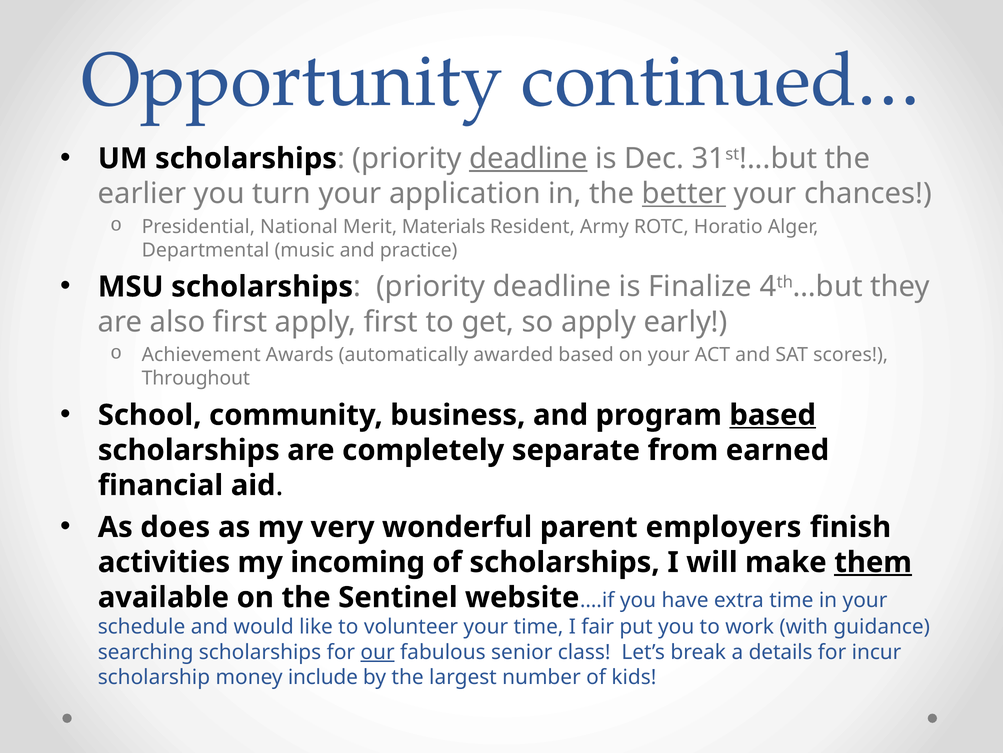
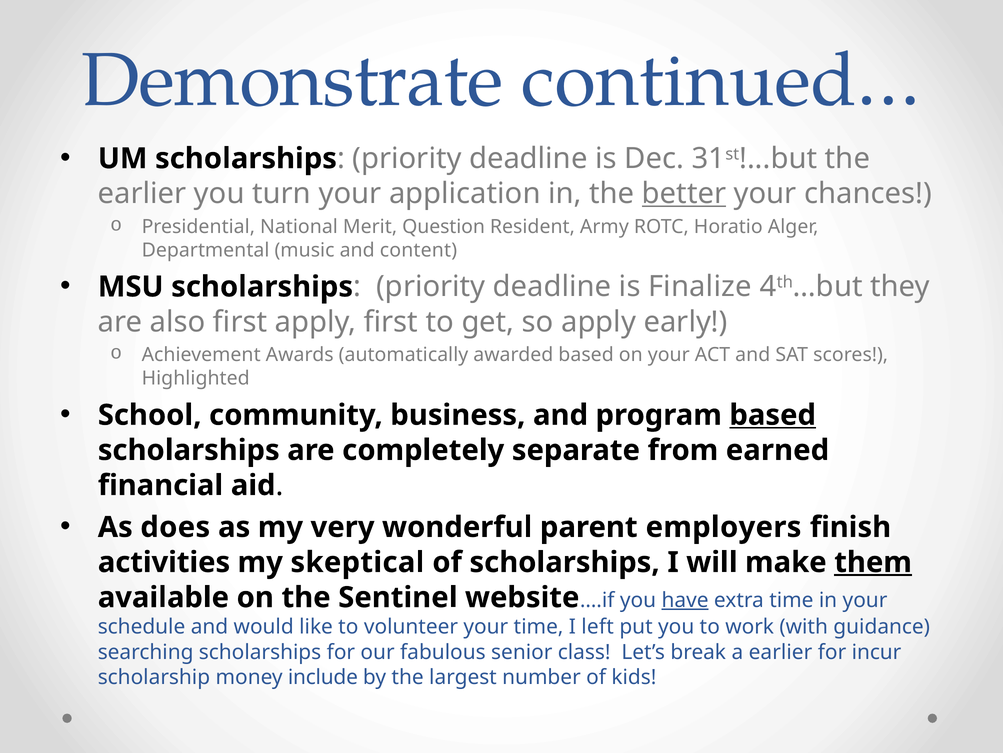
Opportunity: Opportunity -> Demonstrate (292, 80)
deadline underline: present -> none (528, 158)
Materials: Materials -> Question (444, 227)
practice: practice -> content (418, 250)
Throughout: Throughout -> Highlighted (196, 378)
incoming: incoming -> skeptical (357, 562)
have underline: none -> present (685, 600)
fair: fair -> left (598, 626)
our underline: present -> none (378, 651)
a details: details -> earlier (780, 651)
